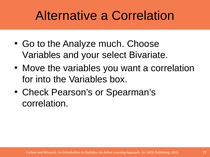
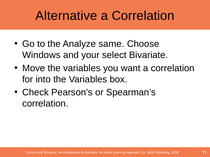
much: much -> same (111, 44)
Variables: Variables -> Windows (41, 55)
